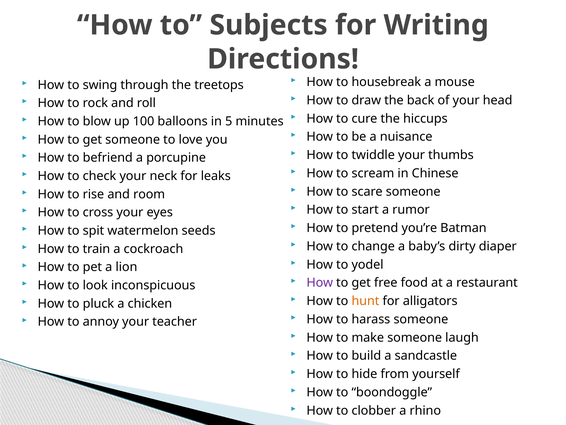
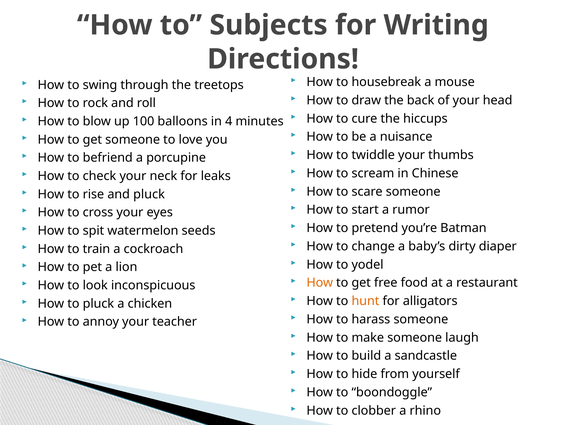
5: 5 -> 4 (229, 121)
and room: room -> pluck (149, 194)
How colour: purple -> orange (320, 282)
